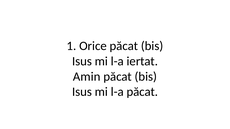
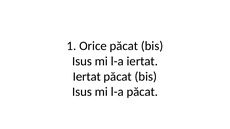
Amin: Amin -> Iertat (87, 77)
